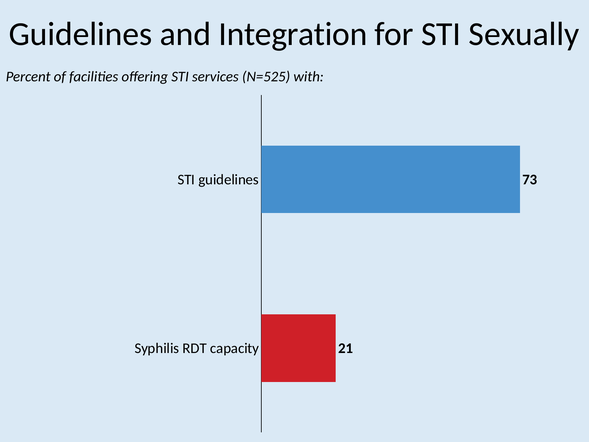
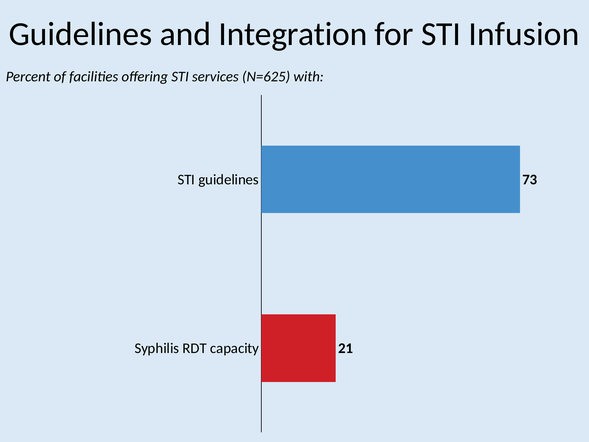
Sexually: Sexually -> Infusion (524, 34)
N=525: N=525 -> N=625 (266, 77)
